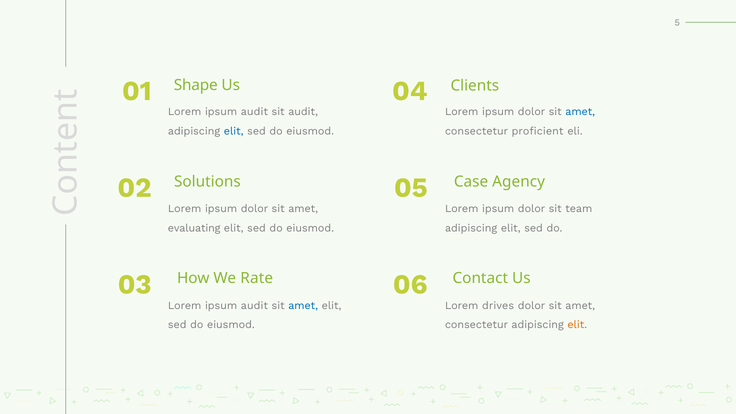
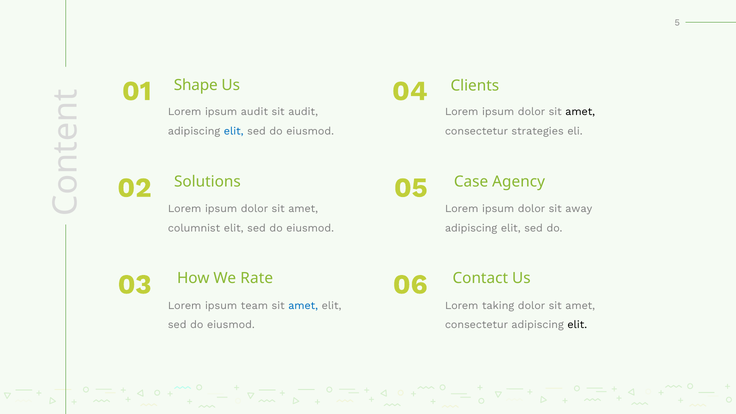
amet colour: blue -> black (580, 112)
proficient: proficient -> strategies (538, 131)
team: team -> away (579, 209)
evaluating: evaluating -> columnist (194, 228)
audit: audit -> team (254, 305)
drives: drives -> taking (498, 305)
elit colour: orange -> black (577, 325)
